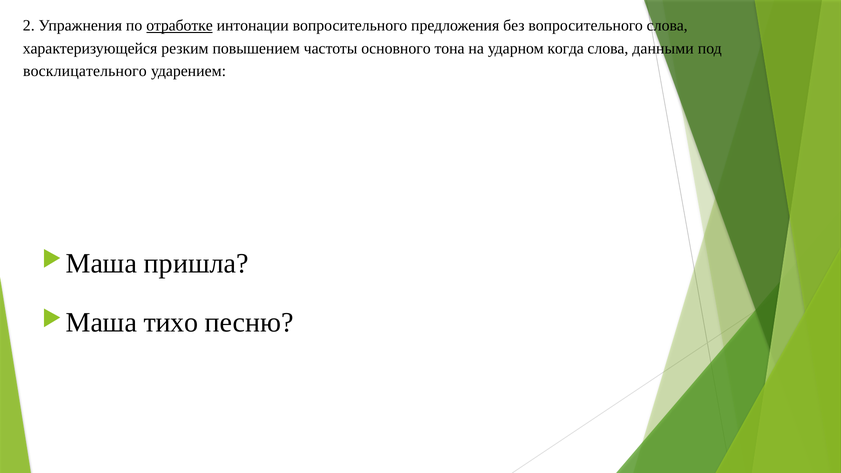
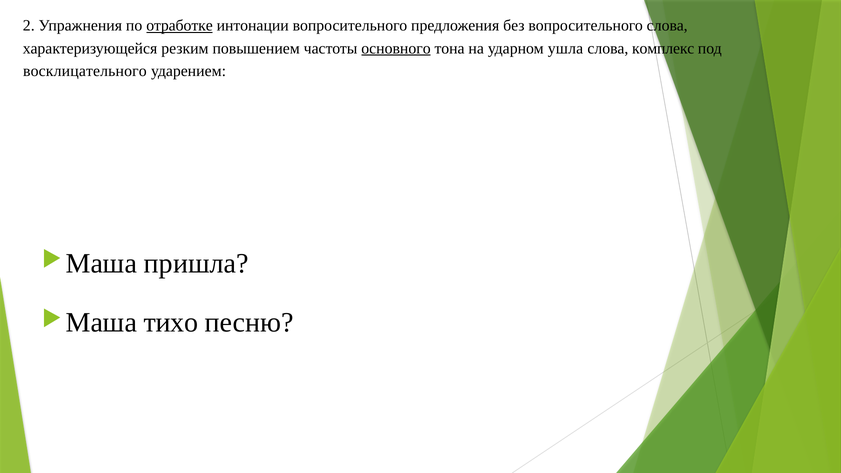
основного underline: none -> present (396, 48)
когда: когда -> ушла (565, 48)
данными: данными -> комплекс (663, 48)
